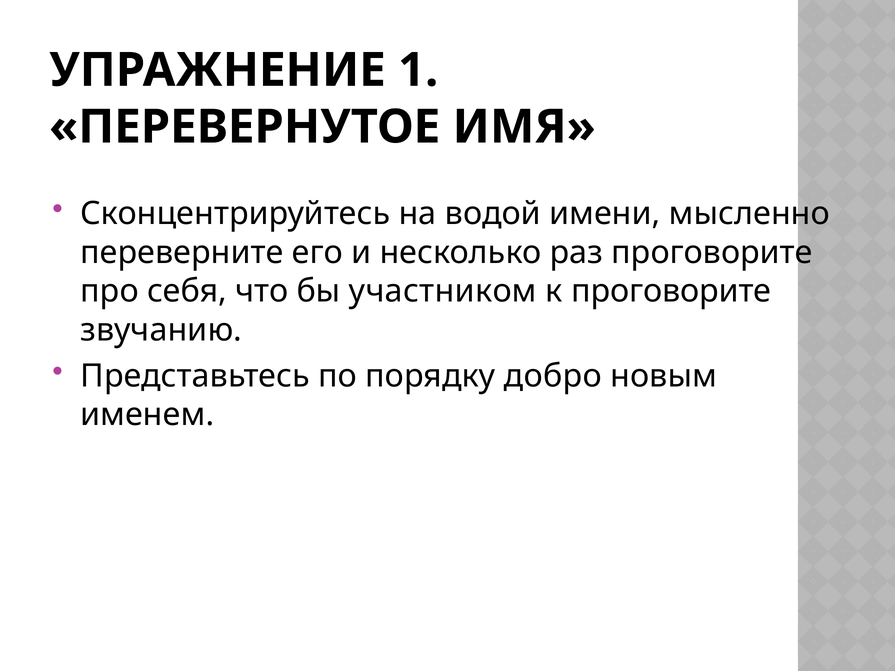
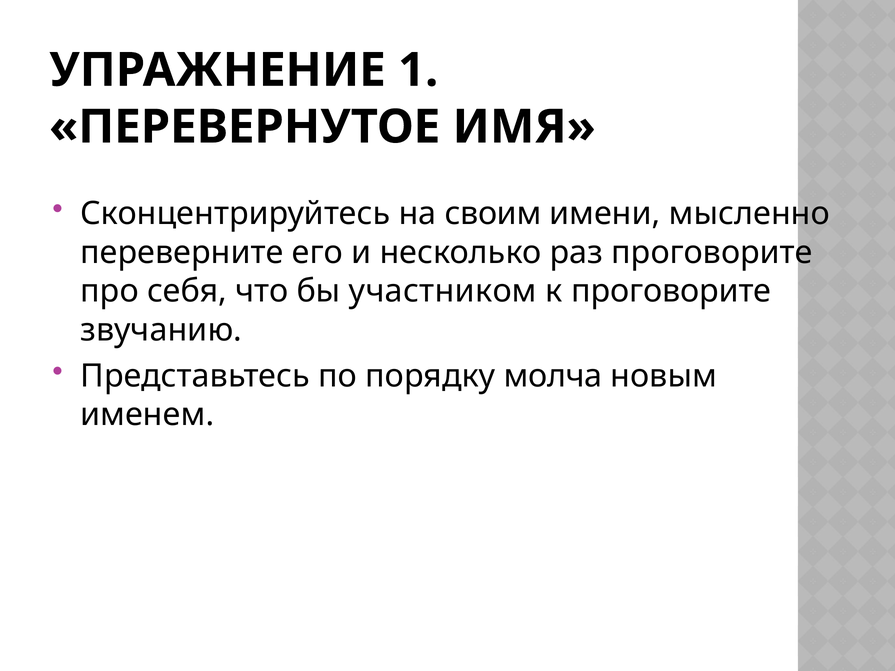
водой: водой -> своим (493, 214)
добро: добро -> молча (553, 376)
